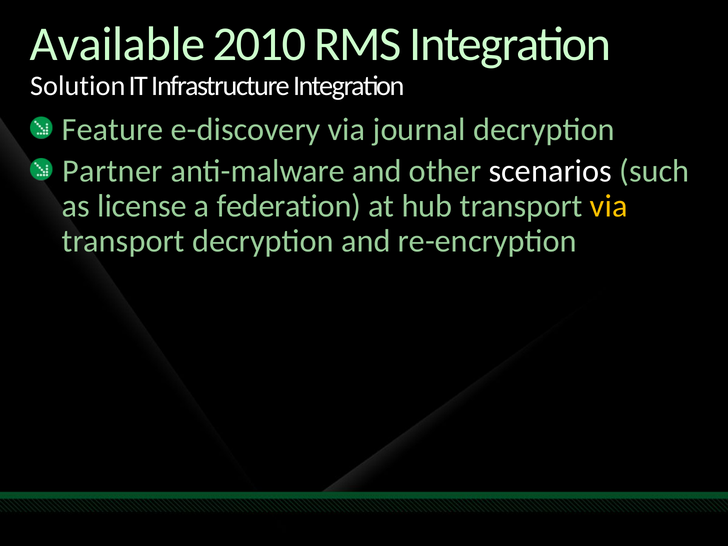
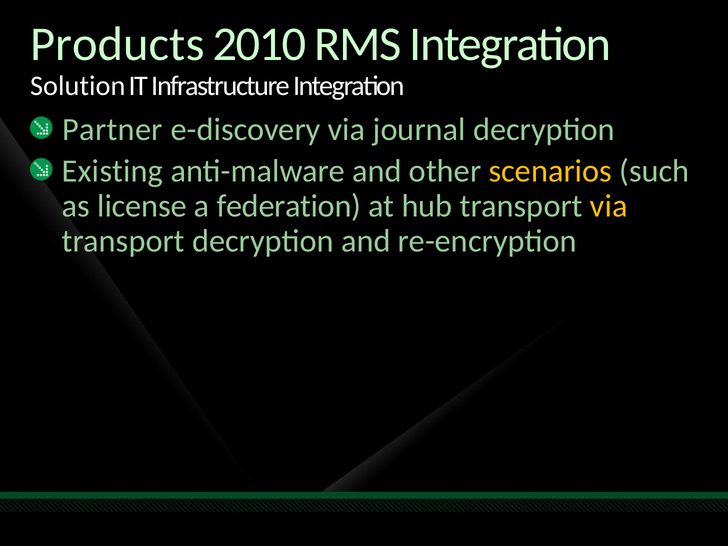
Available: Available -> Products (117, 44)
Feature: Feature -> Partner (112, 130)
Partner: Partner -> Existing (113, 171)
scenarios colour: white -> yellow (550, 171)
